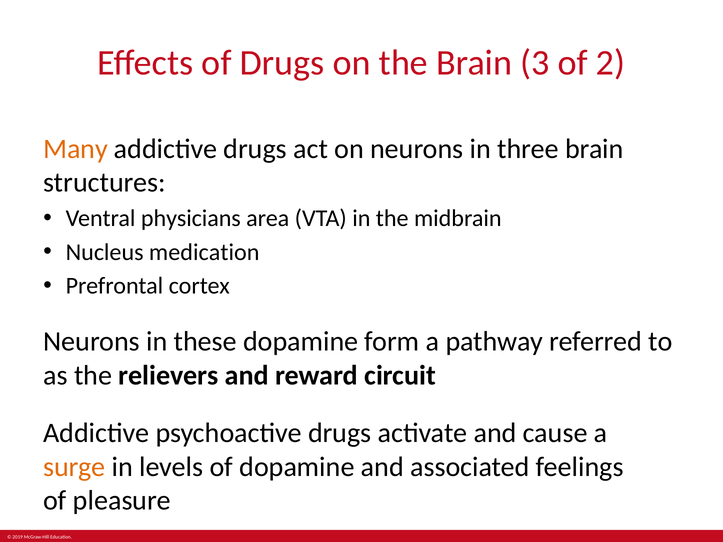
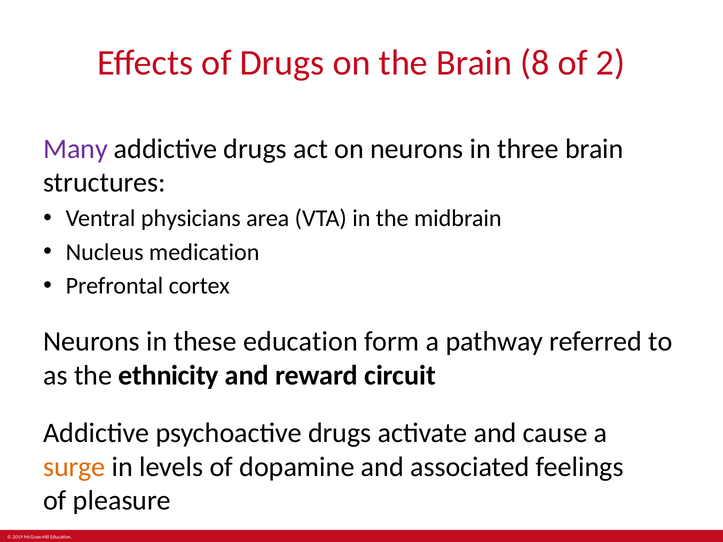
3: 3 -> 8 (535, 63)
Many colour: orange -> purple (75, 149)
these dopamine: dopamine -> education (301, 342)
relievers: relievers -> ethnicity (169, 376)
